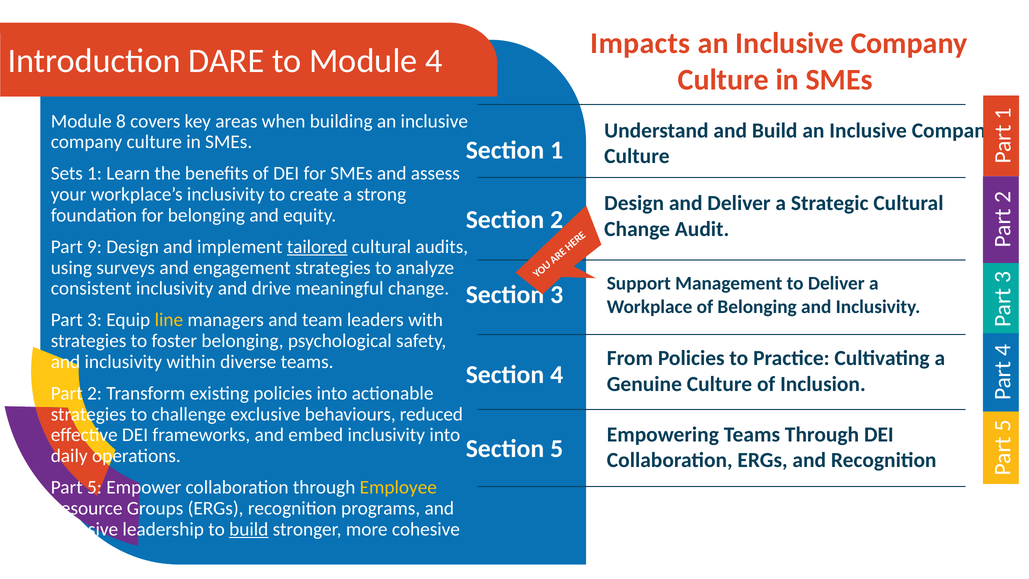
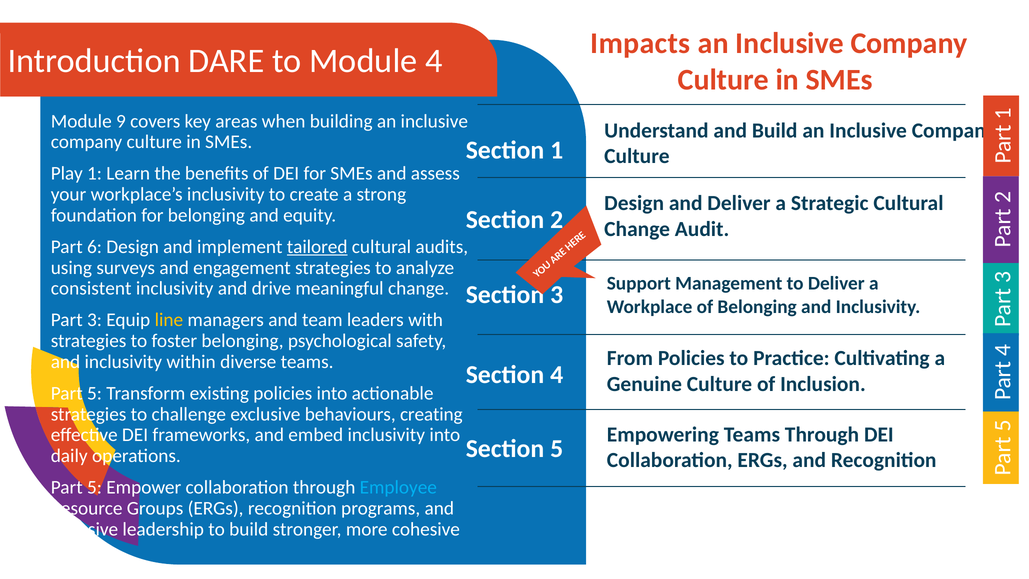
8: 8 -> 9 (121, 121)
Sets: Sets -> Play (67, 174)
9: 9 -> 6 (95, 247)
2: 2 -> 5 (95, 393)
reduced: reduced -> creating (431, 414)
Employee colour: yellow -> light blue (398, 487)
build underline: present -> none (249, 529)
